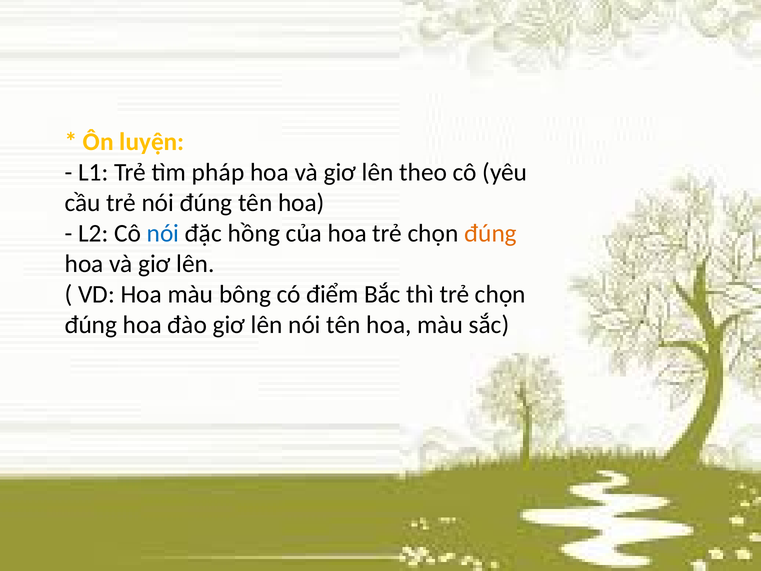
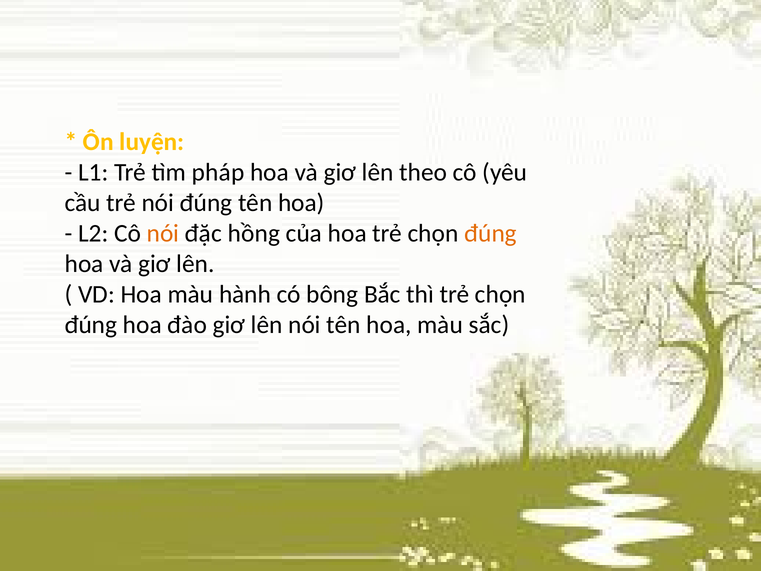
nói colour: blue -> orange (163, 233)
bông: bông -> hành (245, 294)
điểm: điểm -> bông (332, 294)
